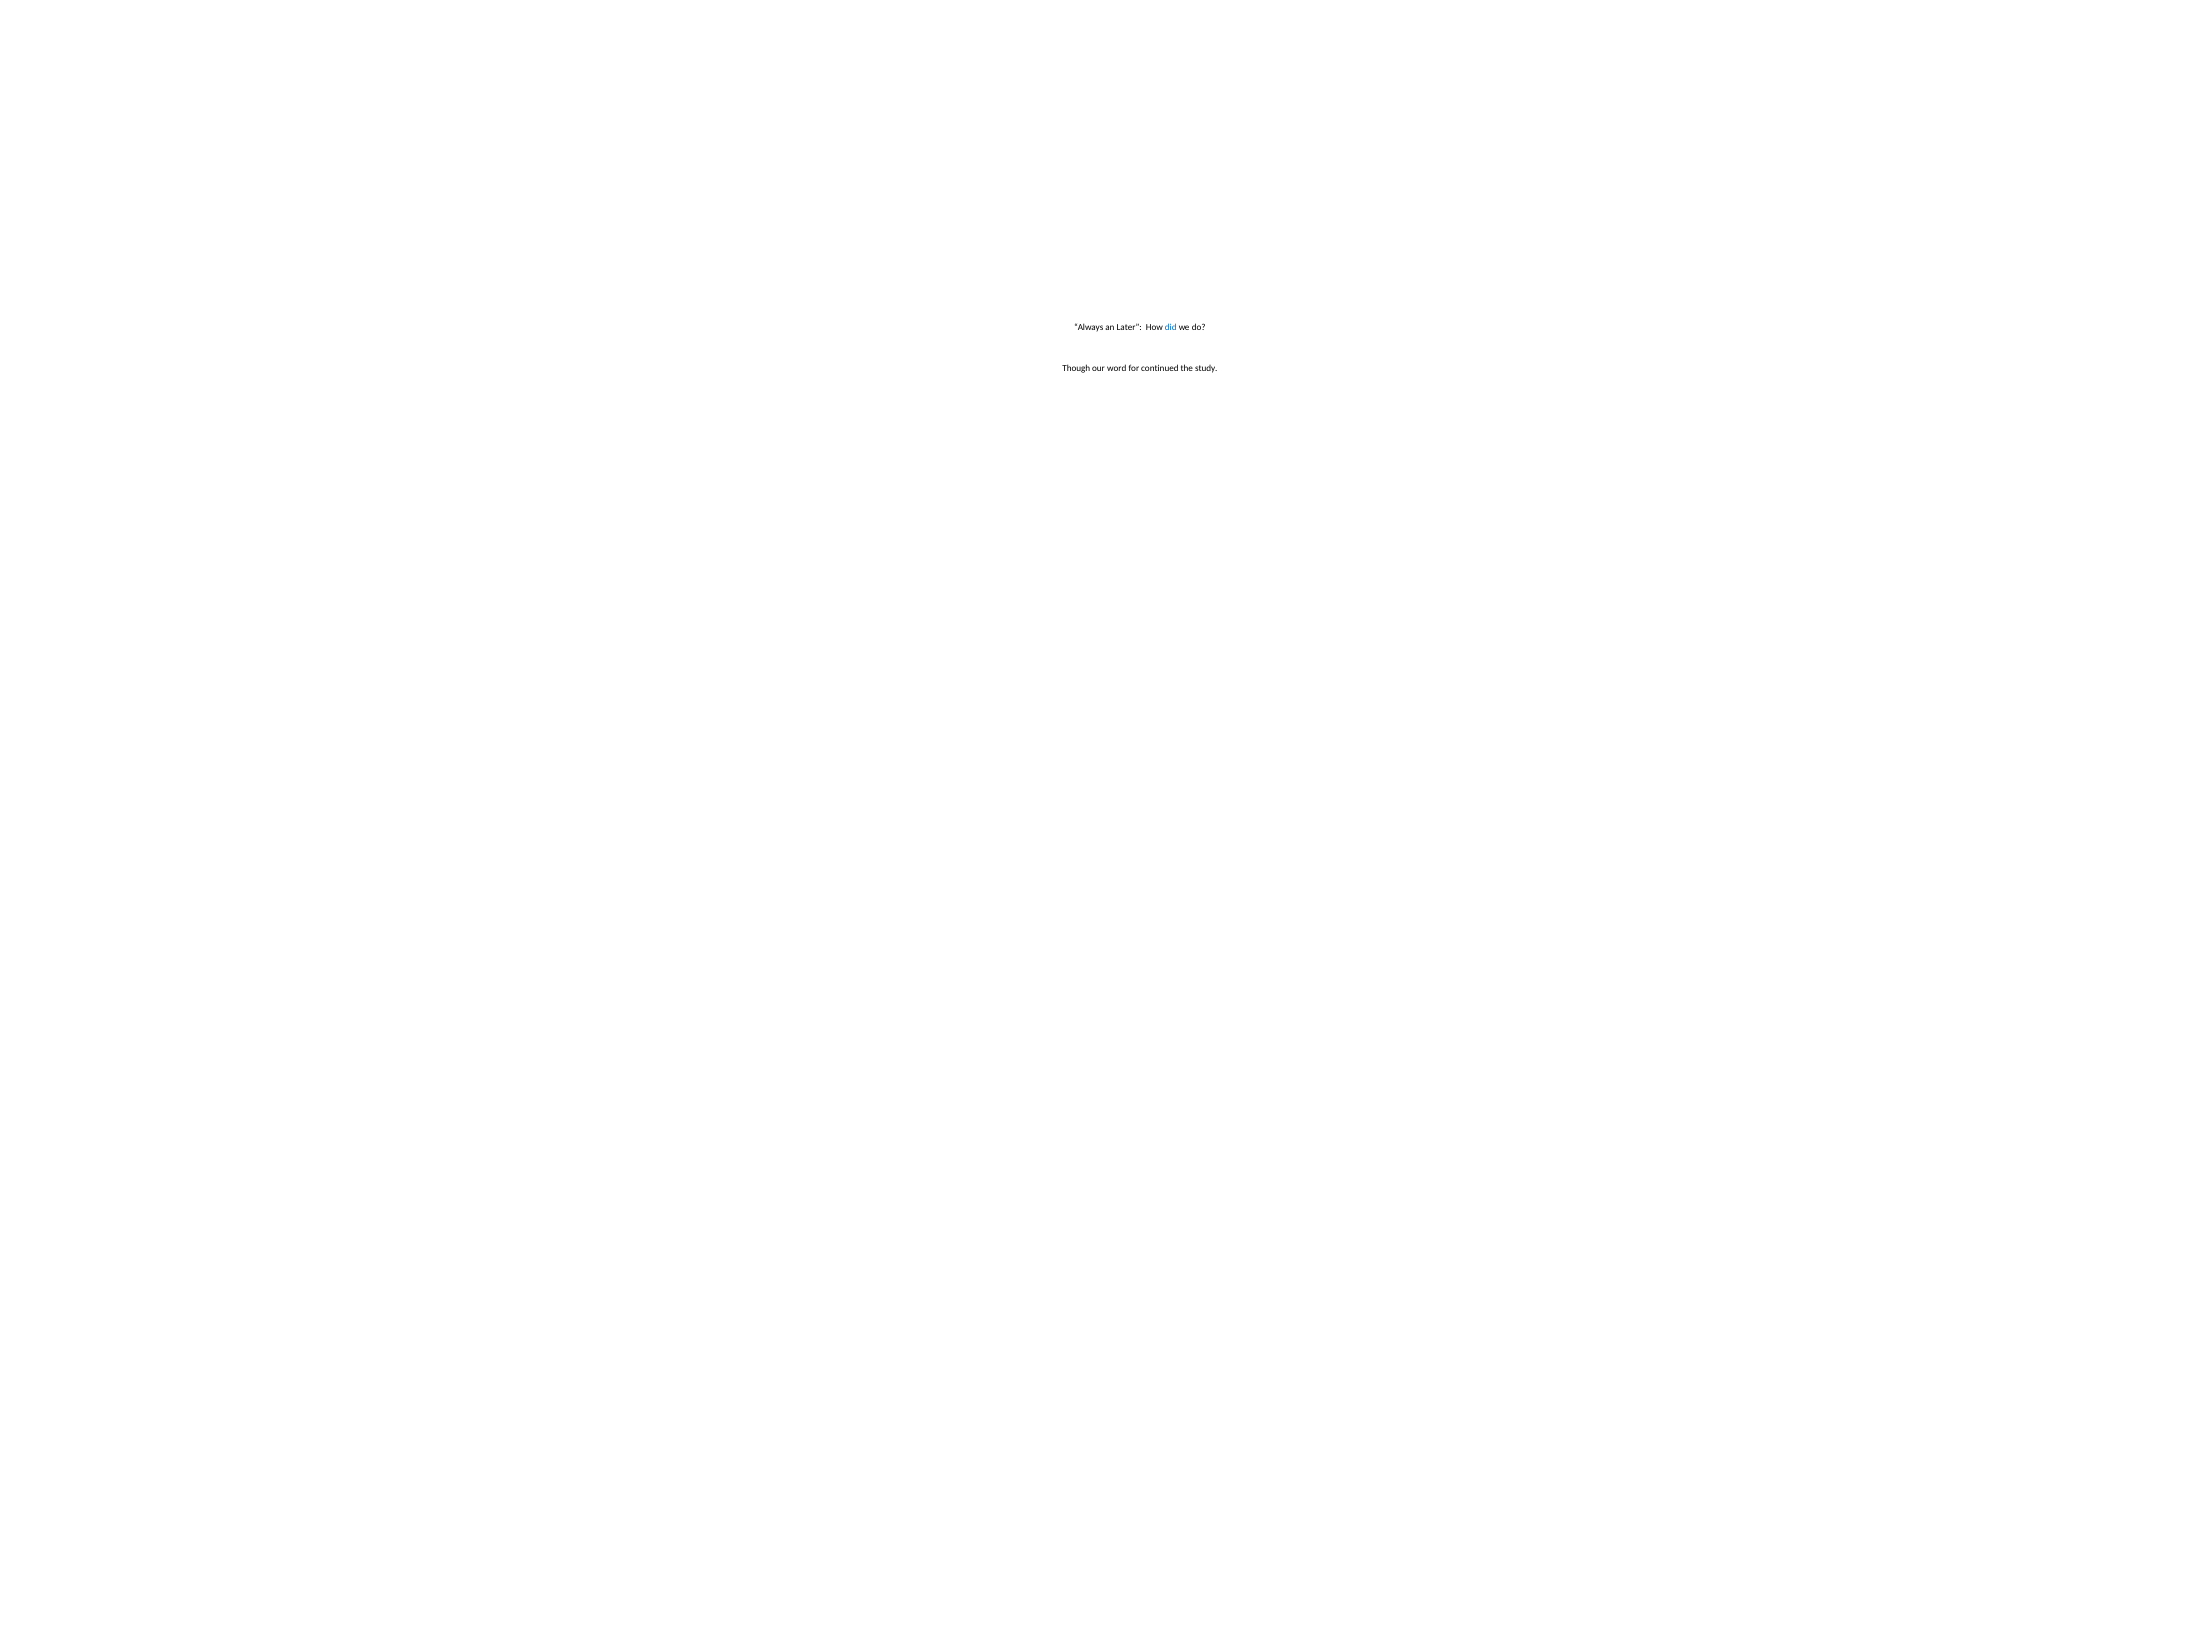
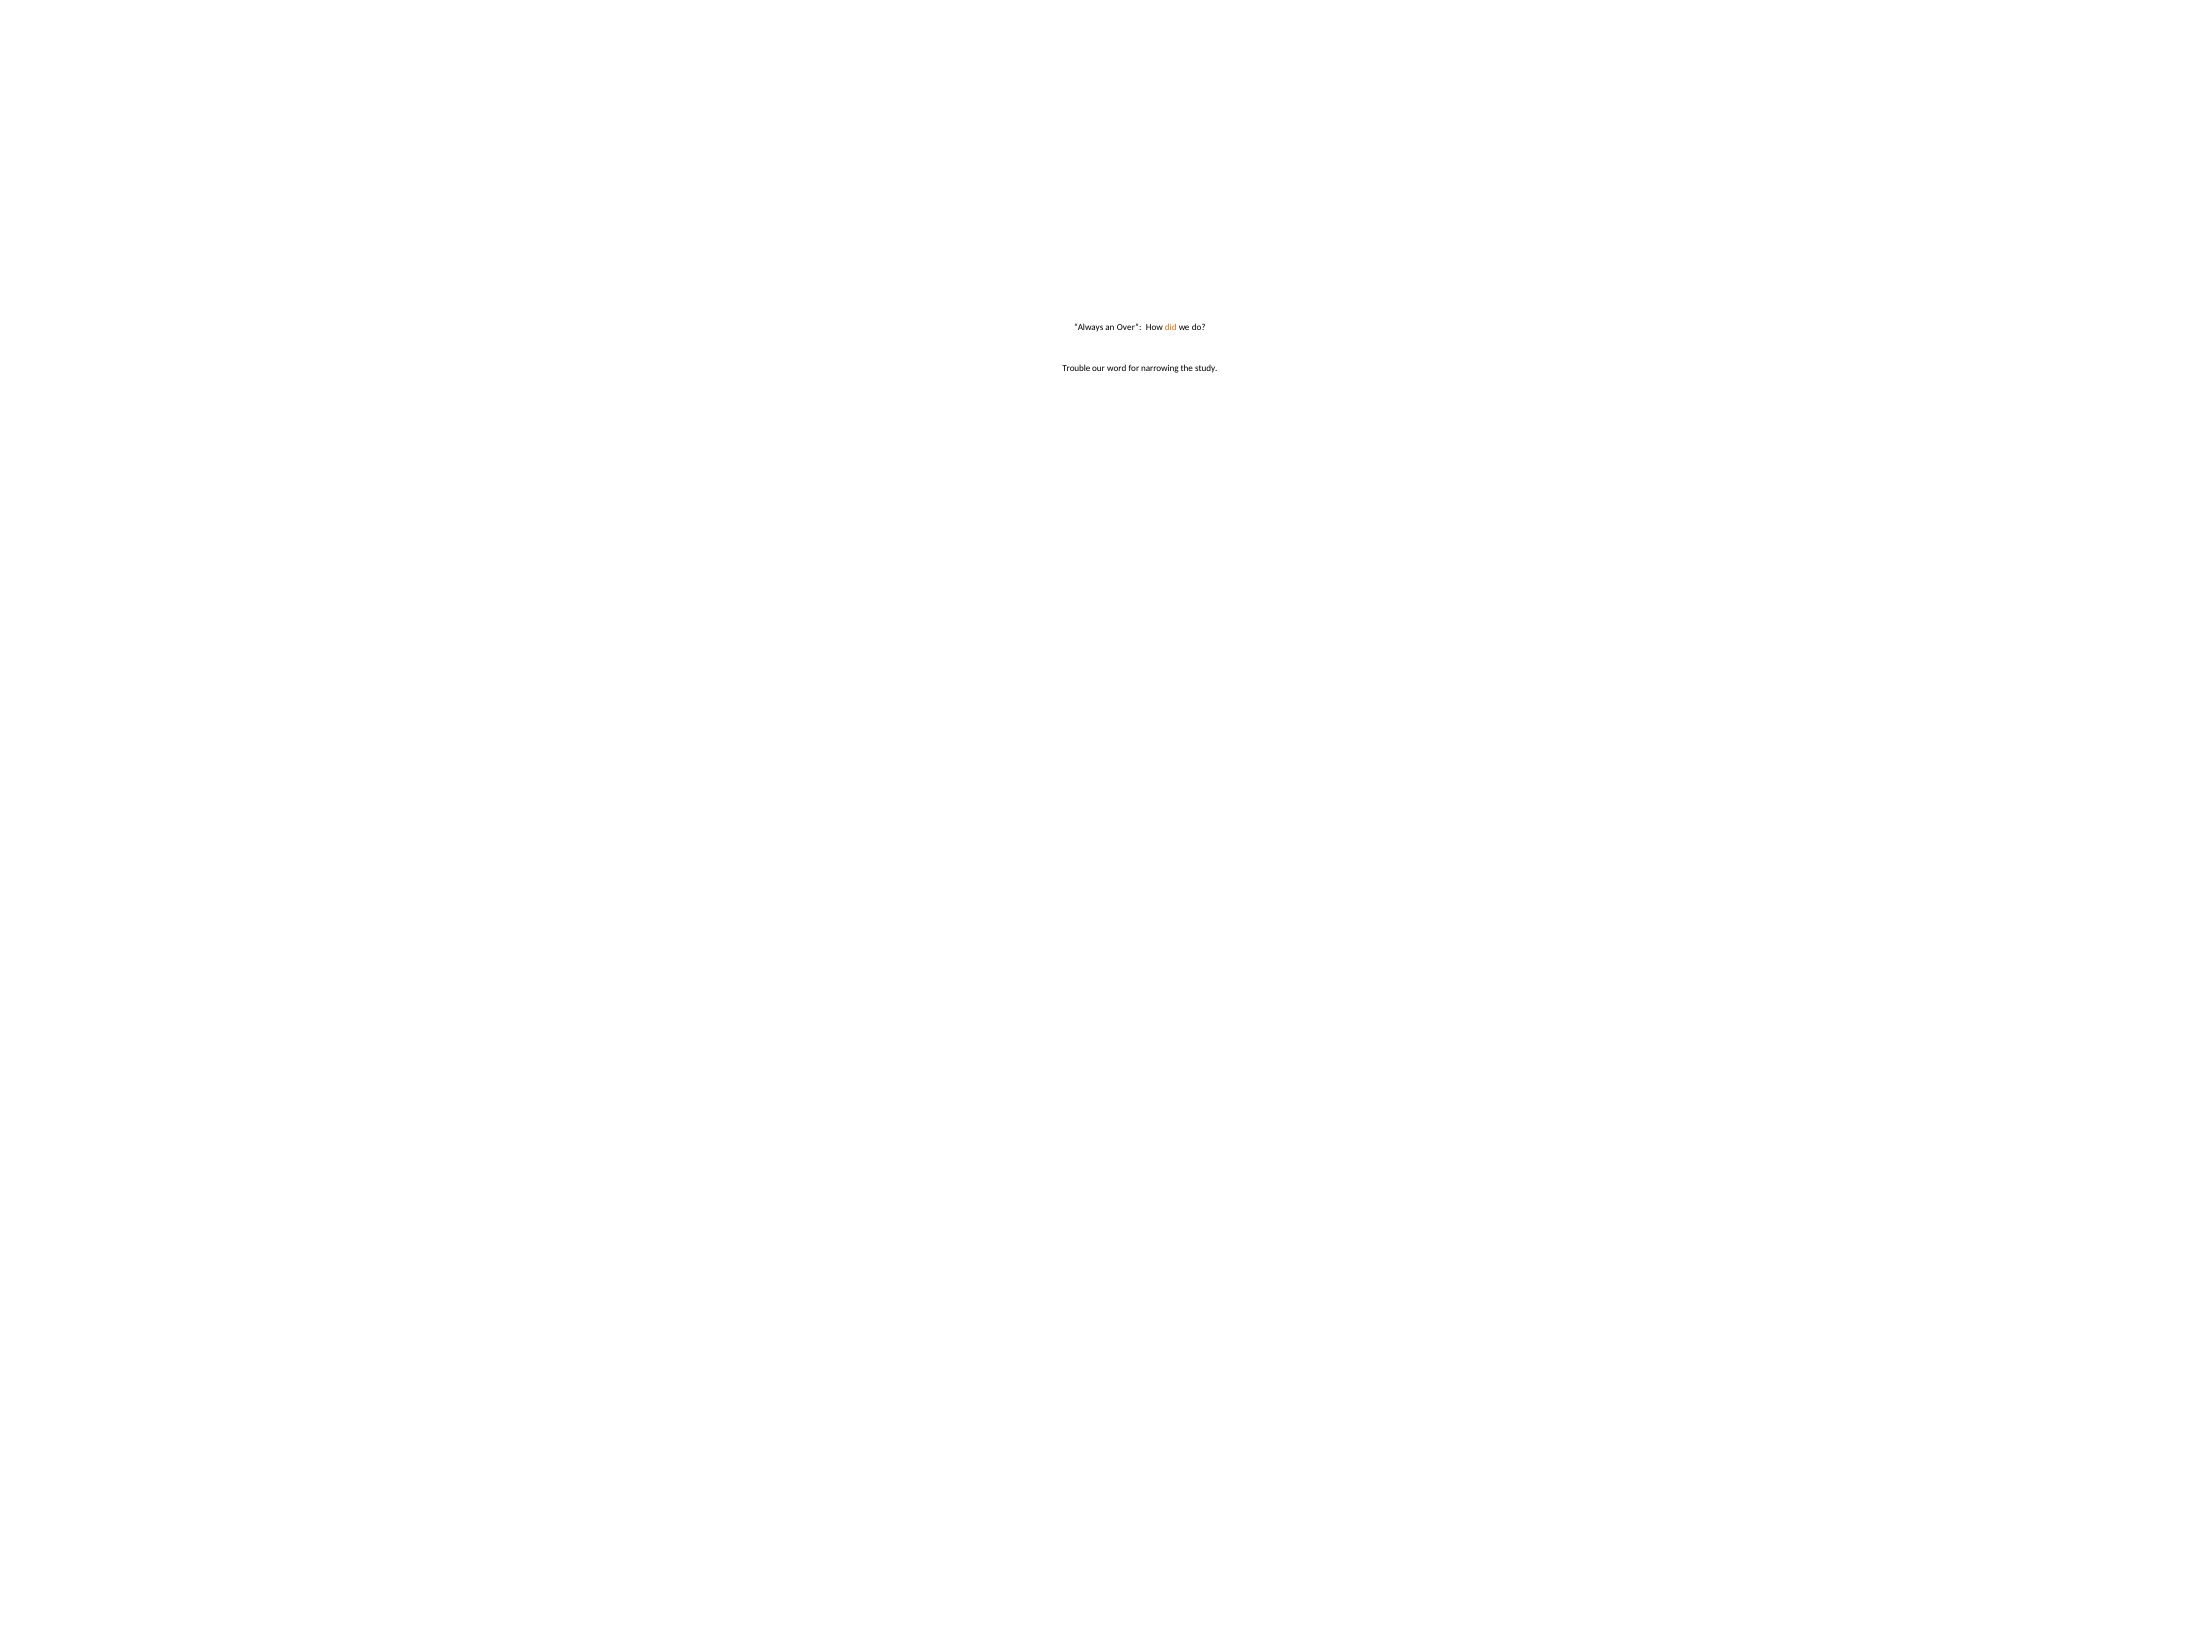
Later: Later -> Over (1129, 327)
did colour: blue -> orange (1171, 327)
Though: Though -> Trouble (1076, 368)
continued: continued -> narrowing (1160, 368)
